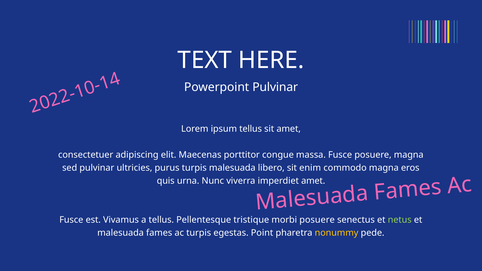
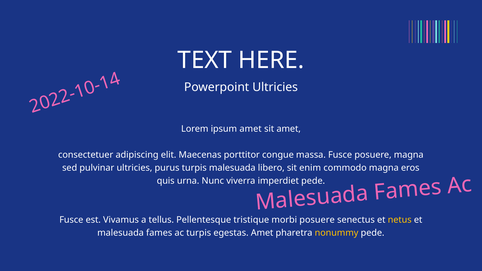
Powerpoint Pulvinar: Pulvinar -> Ultricies (275, 87)
ipsum tellus: tellus -> amet (251, 129)
imperdiet amet: amet -> pede (313, 181)
netus colour: light green -> yellow (400, 220)
egestas Point: Point -> Amet (262, 233)
